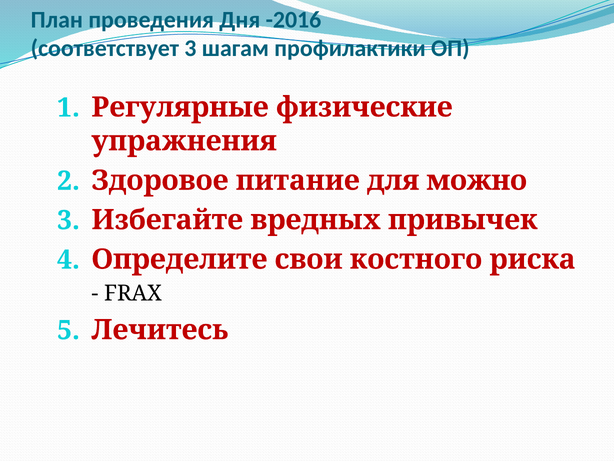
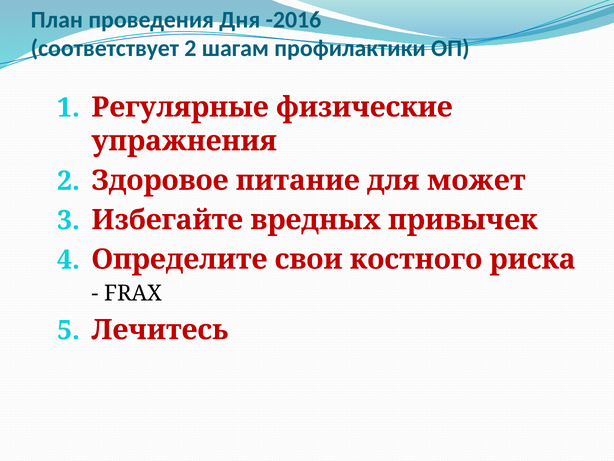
соответствует 3: 3 -> 2 (190, 48)
можно: можно -> может (476, 180)
